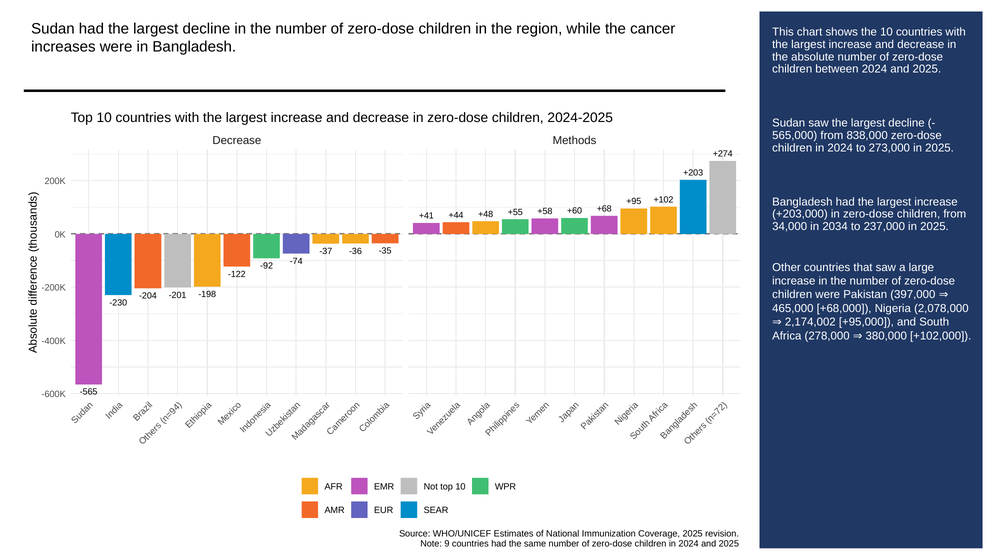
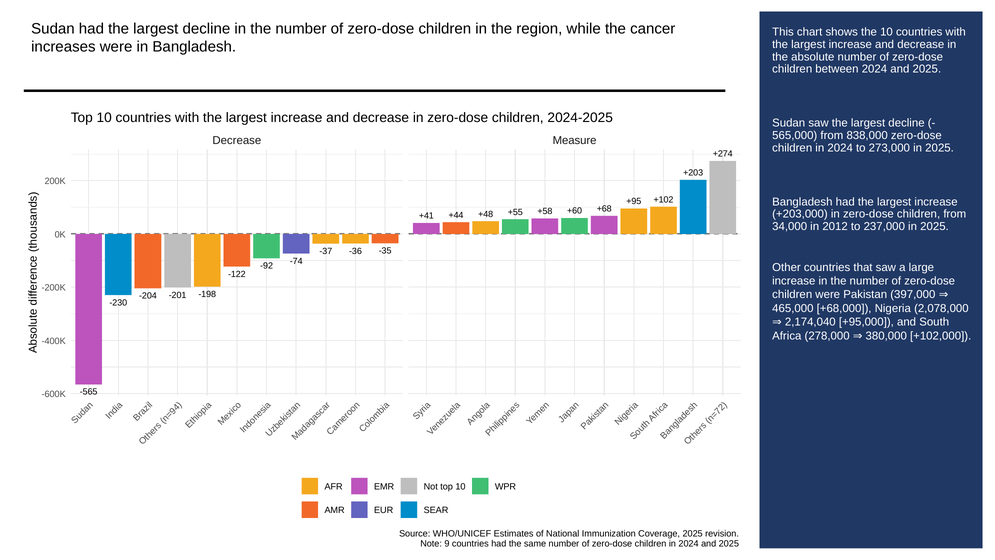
Methods: Methods -> Measure (575, 141)
2034: 2034 -> 2012 (835, 226)
2,174,002: 2,174,002 -> 2,174,040 (810, 322)
